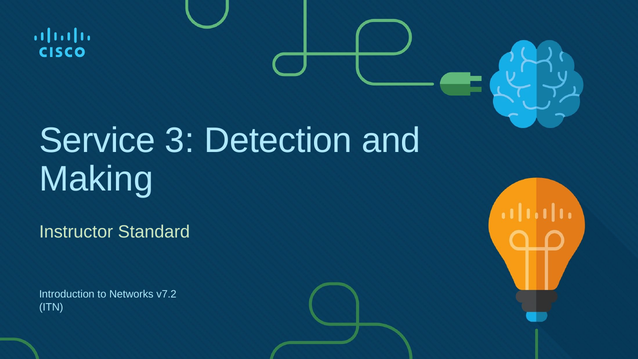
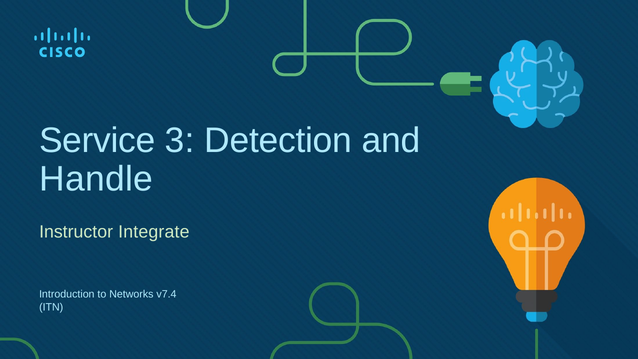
Making: Making -> Handle (96, 179)
Standard: Standard -> Integrate (154, 232)
v7.2: v7.2 -> v7.4 (166, 294)
